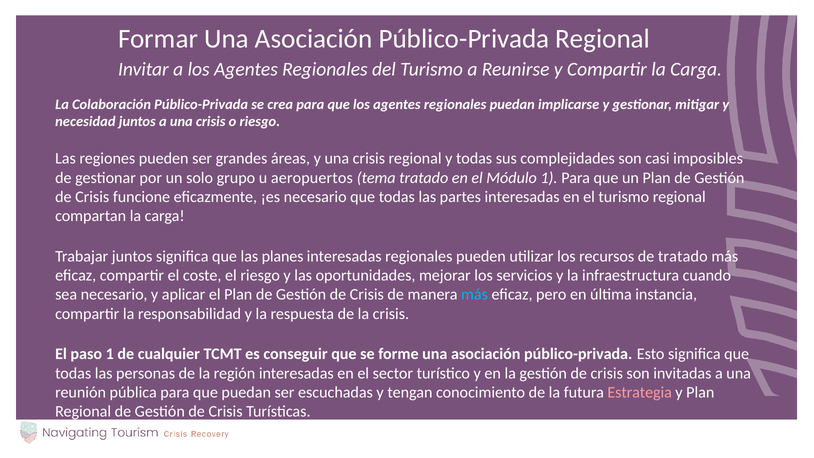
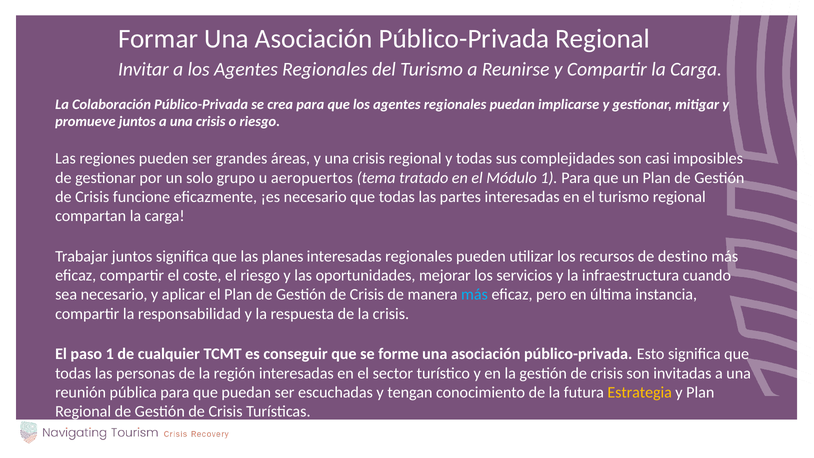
necesidad: necesidad -> promueve (85, 121)
de tratado: tratado -> destino (683, 256)
Estrategia colour: pink -> yellow (640, 392)
